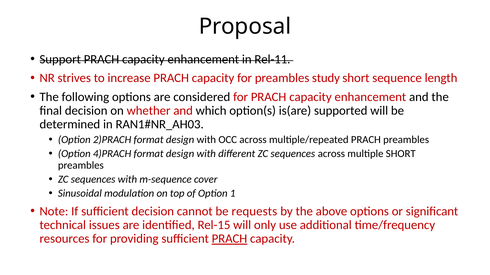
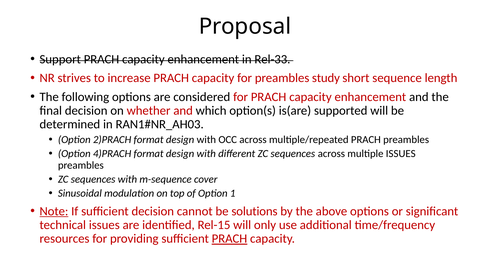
Rel-11: Rel-11 -> Rel-33 (272, 59)
multiple SHORT: SHORT -> ISSUES (401, 154)
Note underline: none -> present (54, 212)
requests: requests -> solutions (254, 212)
